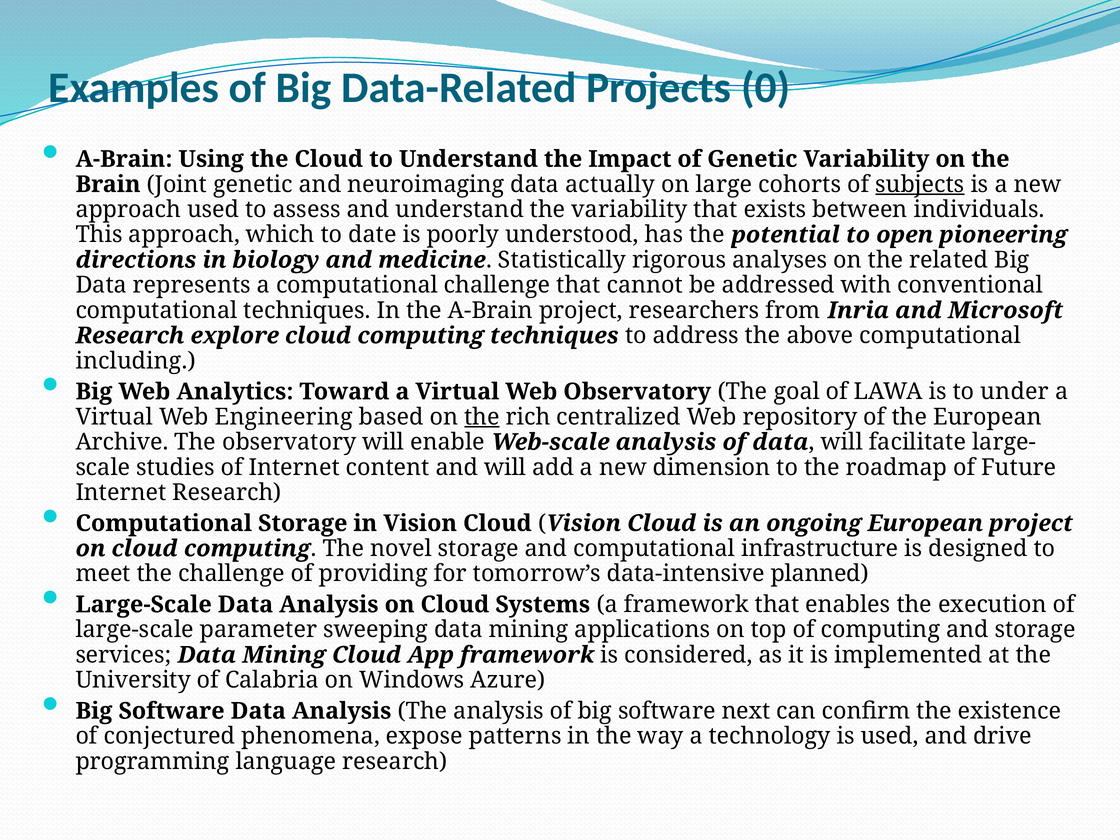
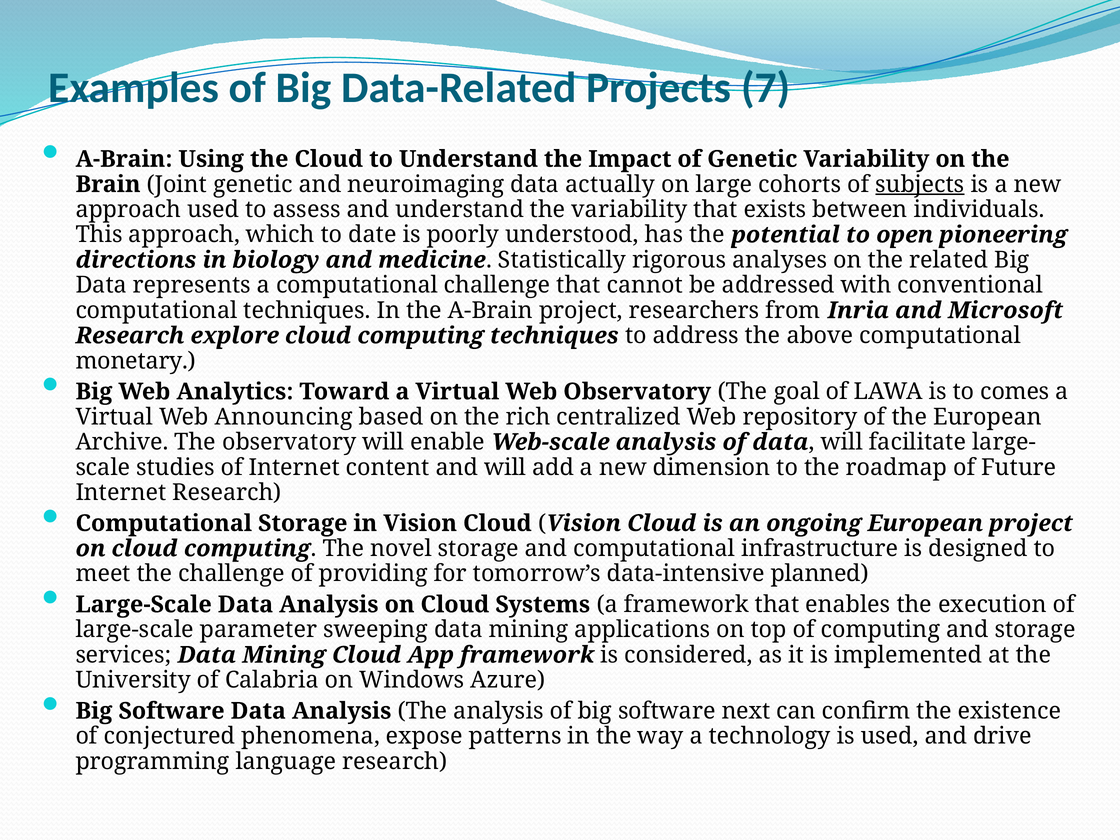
0: 0 -> 7 (766, 88)
including: including -> monetary (136, 361)
under: under -> comes (1015, 392)
Engineering: Engineering -> Announcing (284, 417)
the underline: present -> none (482, 417)
